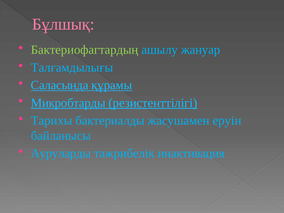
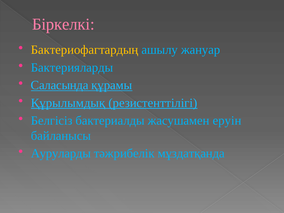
Бұлшық: Бұлшық -> Біркелкі (63, 24)
Бактериофагтардың colour: light green -> yellow (85, 50)
Талғамдылығы: Талғамдылығы -> Бактерияларды (72, 67)
Микробтарды: Микробтарды -> Құрылымдық (68, 103)
Тарихы: Тарихы -> Белгісіз (52, 121)
инактивация: инактивация -> мұздатқанда (191, 153)
